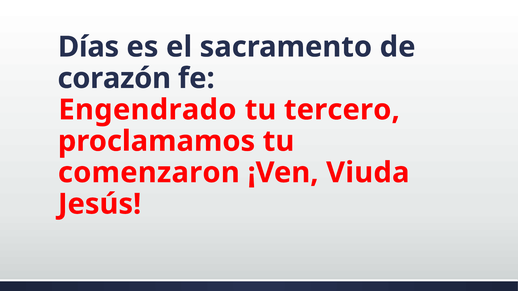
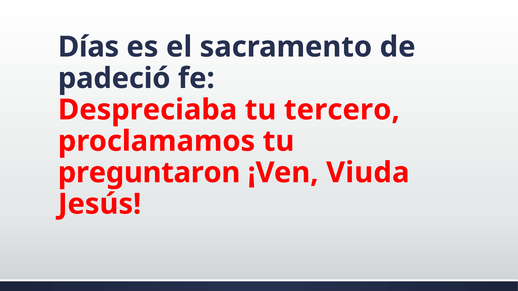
corazón: corazón -> padeció (114, 78)
Engendrado: Engendrado -> Despreciaba (148, 110)
comenzaron: comenzaron -> preguntaron (149, 173)
